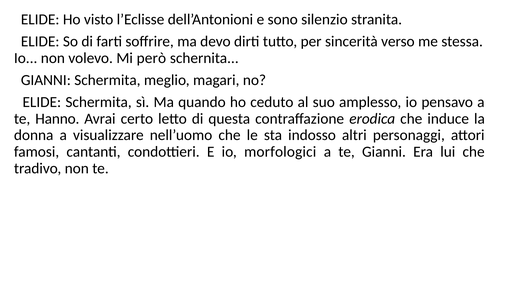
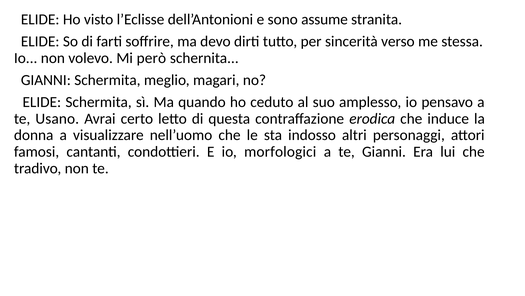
silenzio: silenzio -> assume (325, 19)
Hanno: Hanno -> Usano (57, 118)
